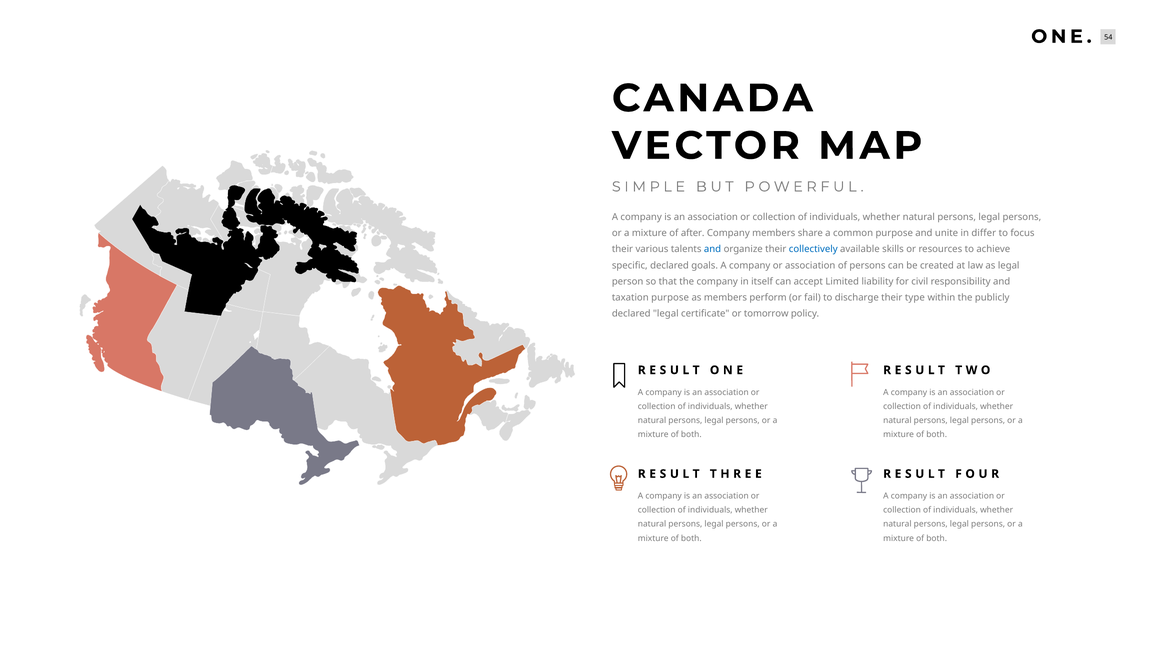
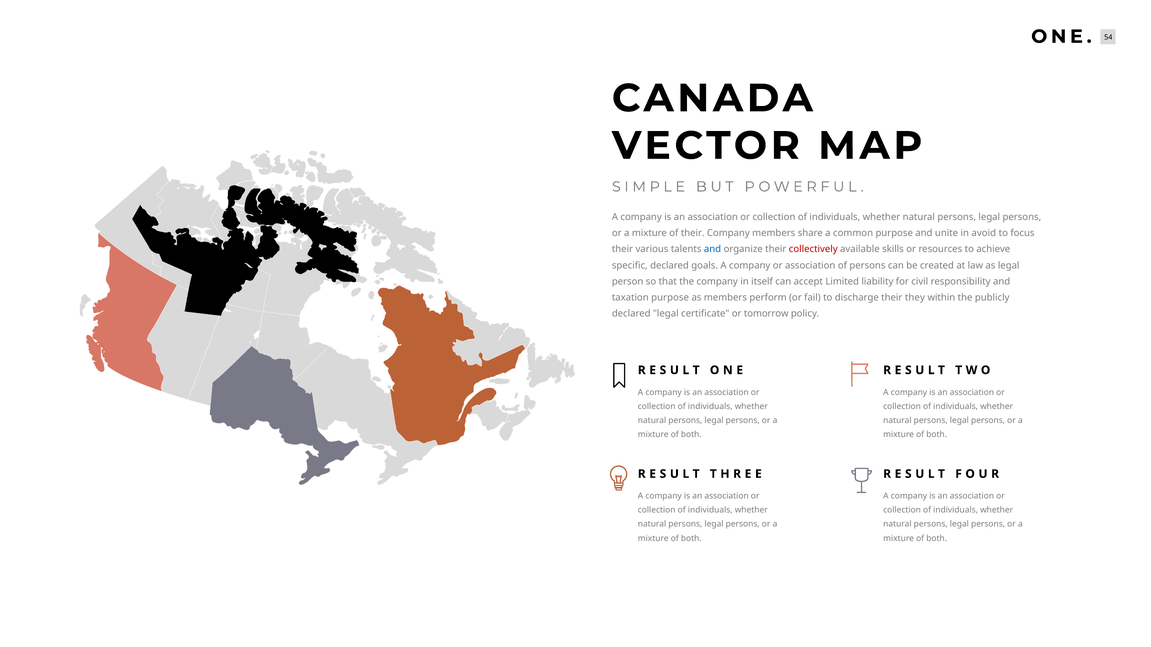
of after: after -> their (693, 233)
differ: differ -> avoid (984, 233)
collectively colour: blue -> red (813, 250)
type: type -> they (915, 298)
